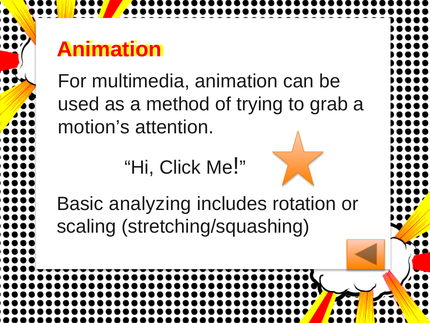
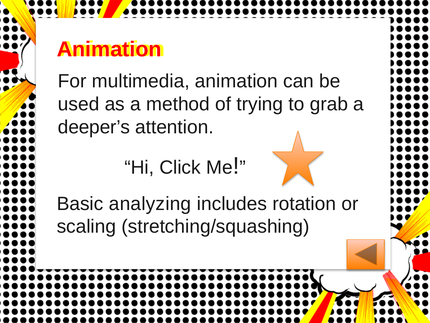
motion’s: motion’s -> deeper’s (94, 127)
